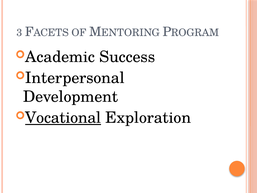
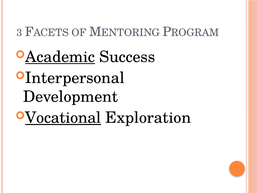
Academic underline: none -> present (60, 57)
